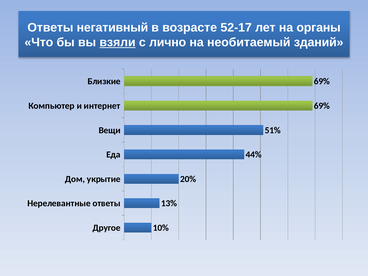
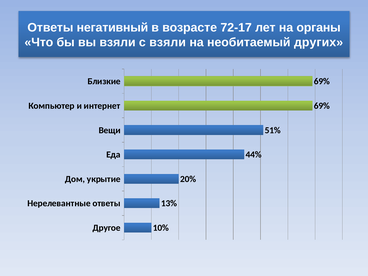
52-17: 52-17 -> 72-17 (236, 28)
взяли underline: present -> none (118, 42)
с лично: лично -> взяли (168, 42)
зданий: зданий -> других (319, 42)
